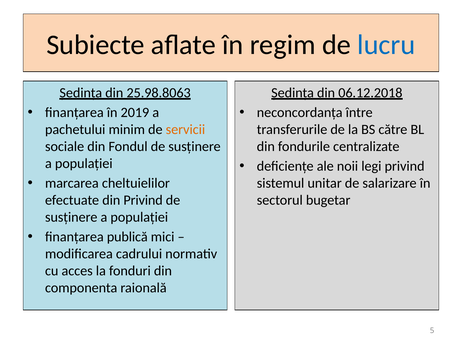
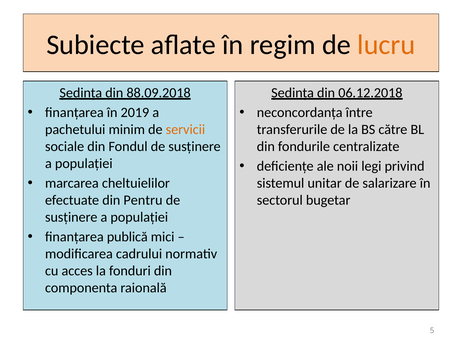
lucru colour: blue -> orange (386, 45)
25.98.8063: 25.98.8063 -> 88.09.2018 (159, 93)
din Privind: Privind -> Pentru (143, 200)
